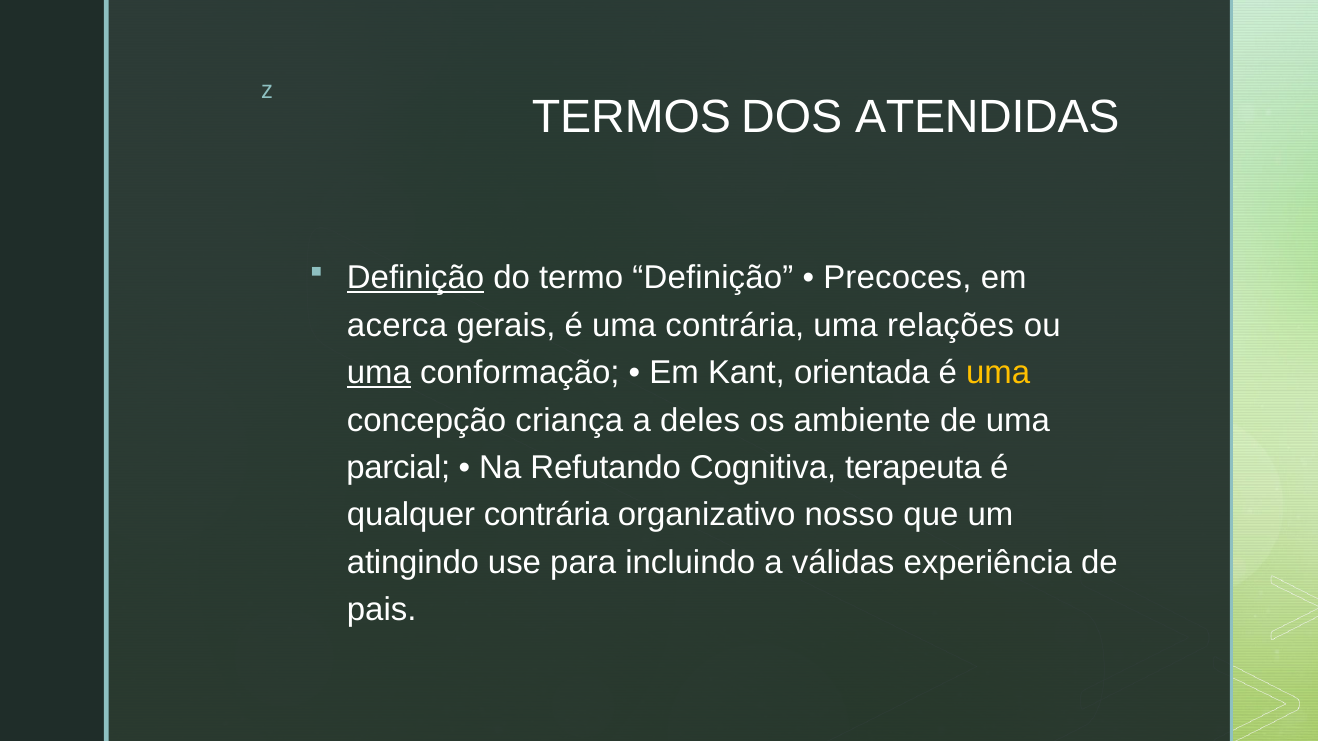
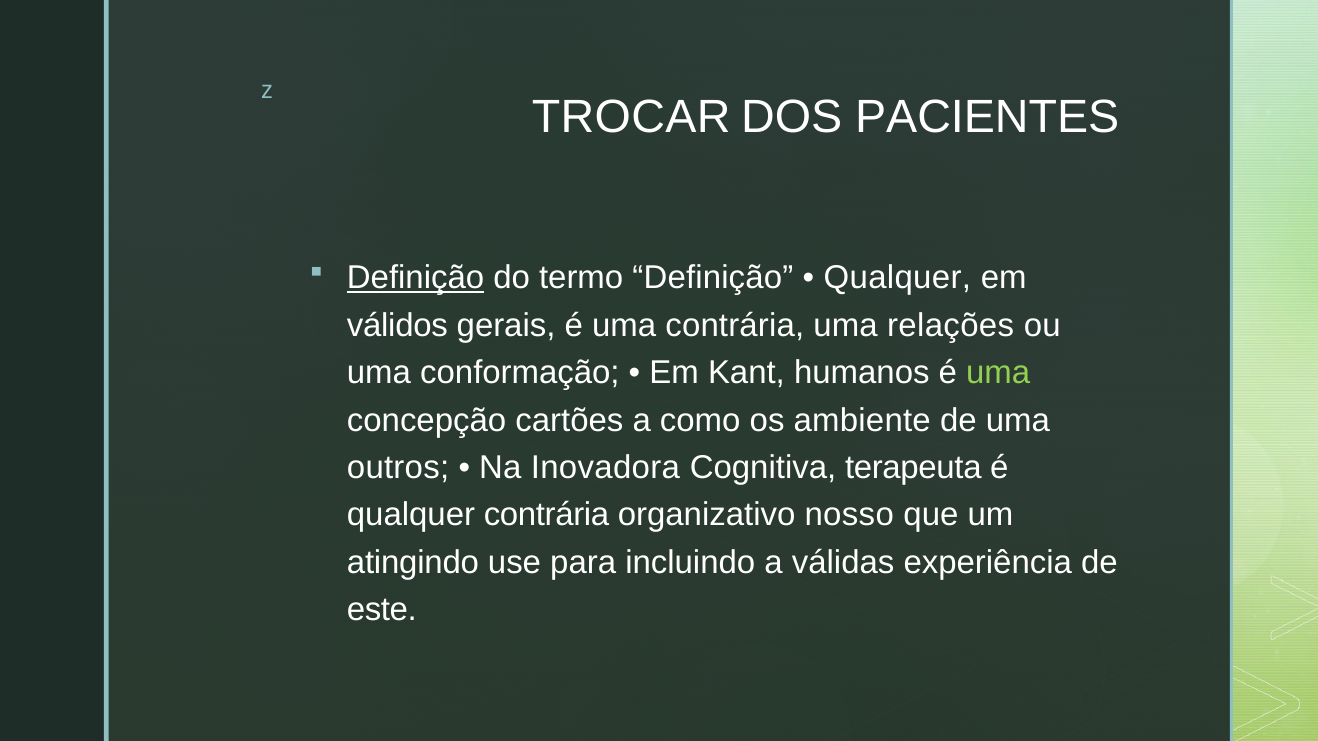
TERMOS: TERMOS -> TROCAR (631, 117)
ATENDIDAS: ATENDIDAS -> PACIENTES (987, 117)
Precoces: Precoces -> Qualquer (897, 278)
acerca: acerca -> válidos (397, 326)
uma underline: present -> none (379, 373)
orientada: orientada -> humanos (862, 373)
uma colour: yellow -> light green (998, 373)
criança: criança -> cartões (569, 420)
deles: deles -> como (700, 420)
parcial: parcial -> outros (398, 468)
Refutando: Refutando -> Inovadora (605, 468)
pais: pais -> este (382, 610)
